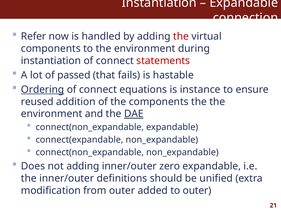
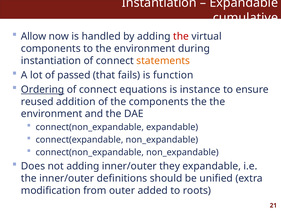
connection: connection -> cumulative (245, 18)
Refer: Refer -> Allow (34, 36)
statements colour: red -> orange (163, 61)
hastable: hastable -> function (173, 75)
DAE underline: present -> none (134, 114)
zero: zero -> they (170, 166)
to outer: outer -> roots (197, 190)
